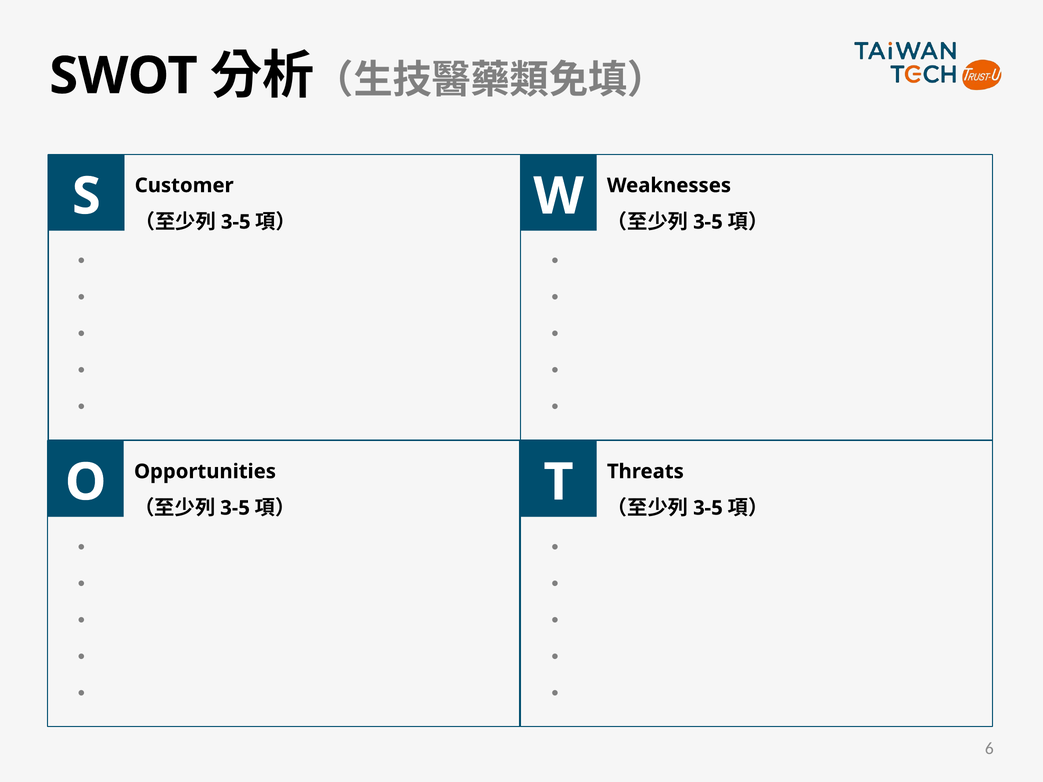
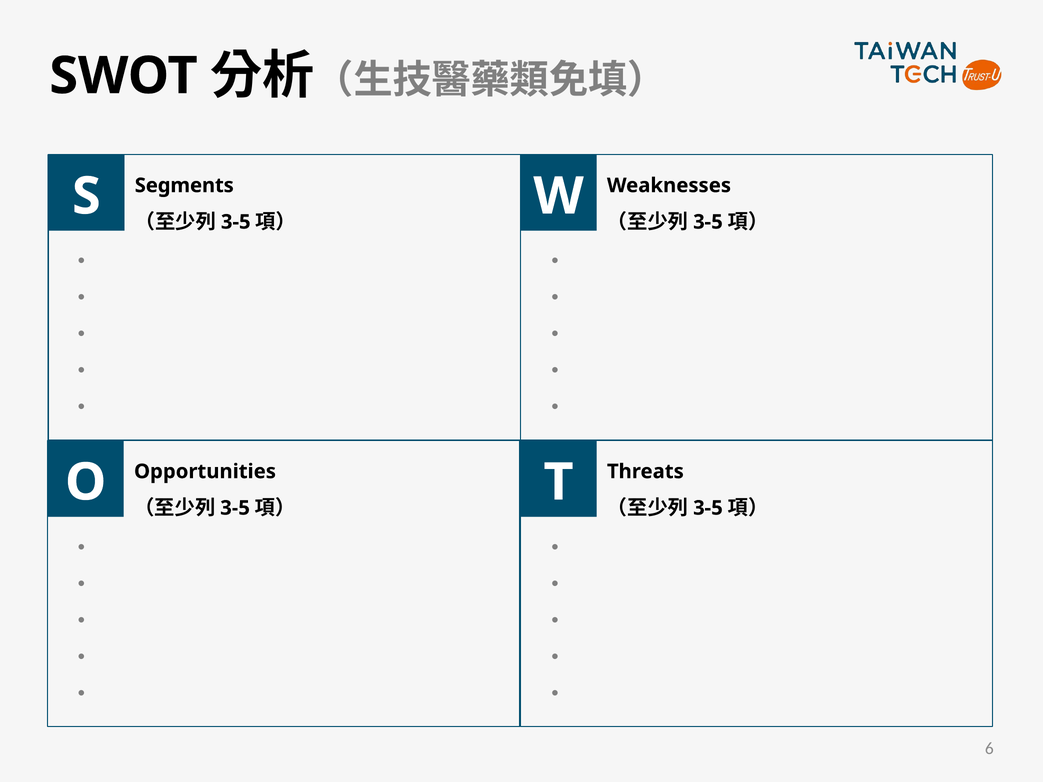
Customer: Customer -> Segments (184, 186)
